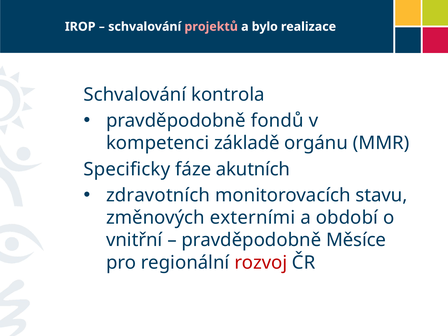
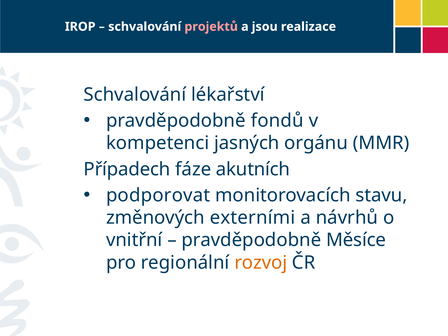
bylo: bylo -> jsou (265, 27)
kontrola: kontrola -> lékařství (228, 95)
základě: základě -> jasných (247, 143)
Specificky: Specificky -> Případech (127, 169)
zdravotních: zdravotních -> podporovat (158, 195)
období: období -> návrhů (347, 218)
rozvoj colour: red -> orange (261, 263)
